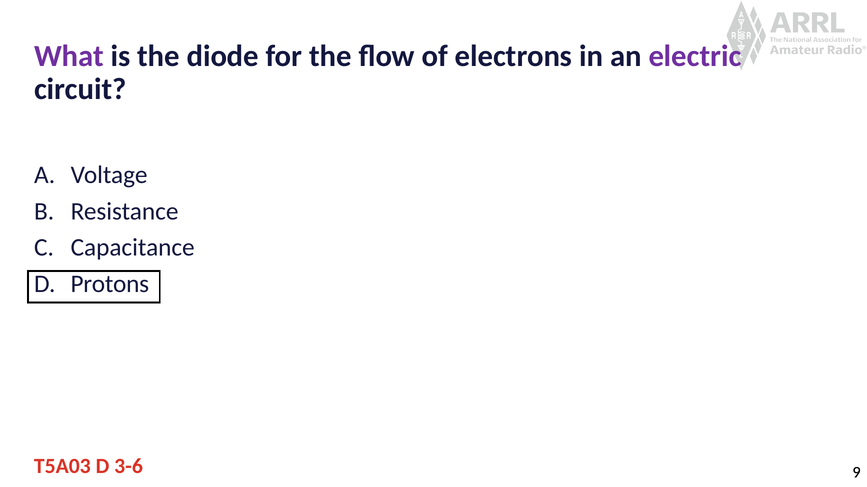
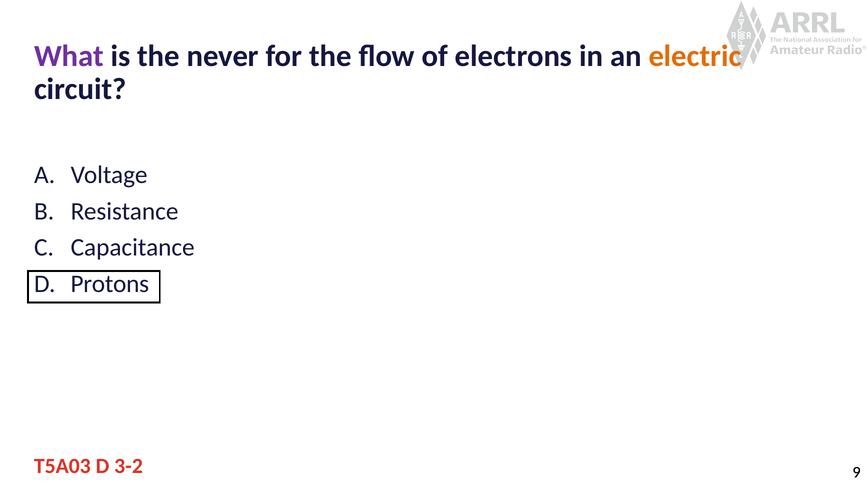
diode: diode -> never (223, 56)
electric colour: purple -> orange (695, 56)
3-6: 3-6 -> 3-2 (129, 467)
